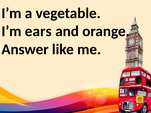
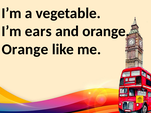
Answer: Answer -> Orange (25, 49)
